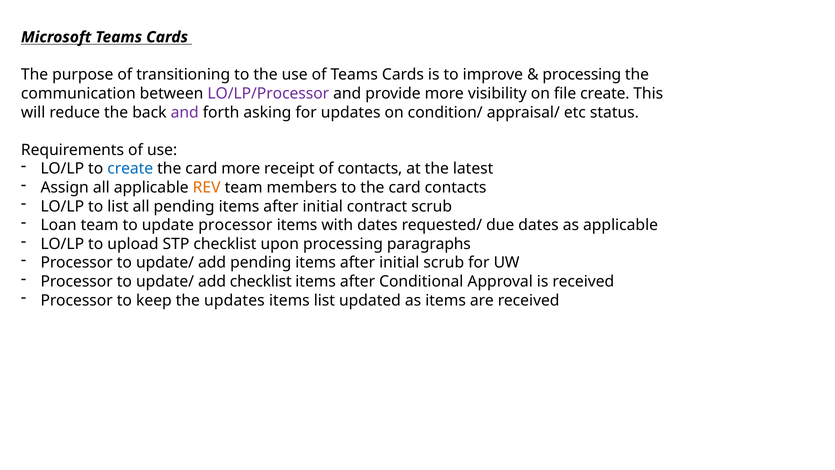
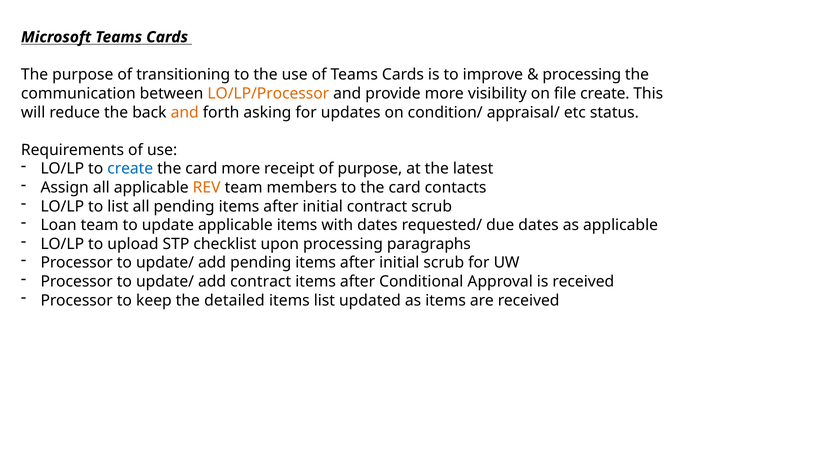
LO/LP/Processor colour: purple -> orange (268, 93)
and colour: purple -> orange (185, 112)
of contacts: contacts -> purpose (370, 169)
update processor: processor -> applicable (235, 225)
add checklist: checklist -> contract (261, 281)
the updates: updates -> detailed (234, 300)
